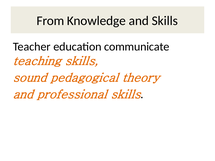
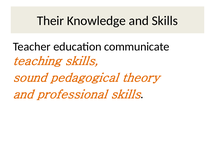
From: From -> Their (50, 21)
